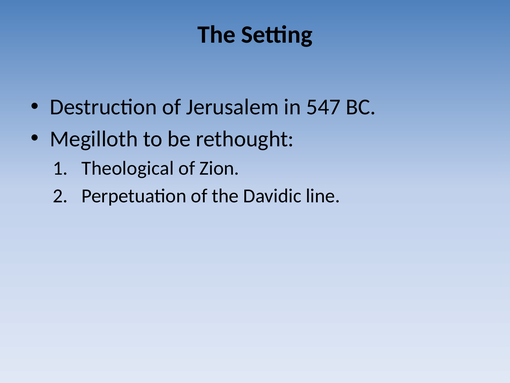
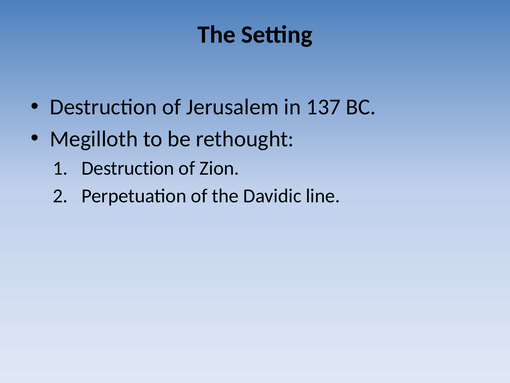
547: 547 -> 137 (323, 107)
Theological: Theological -> Destruction (128, 168)
